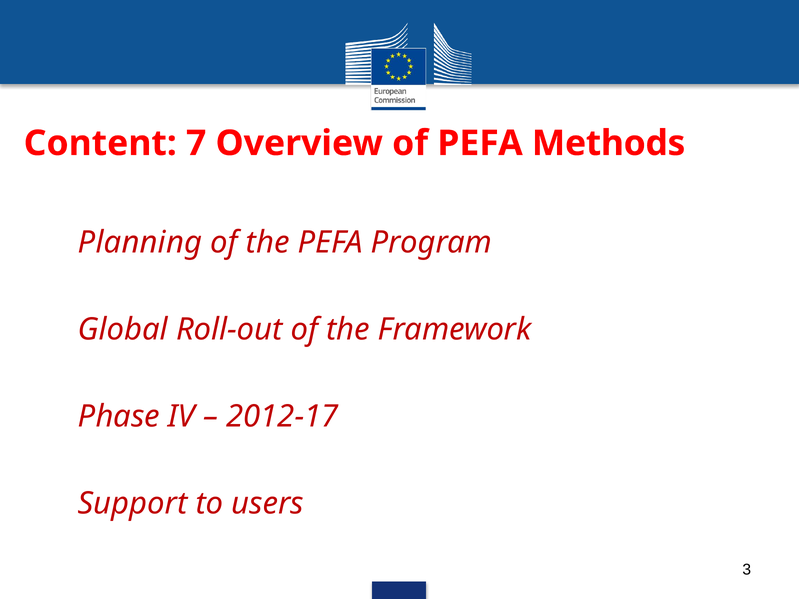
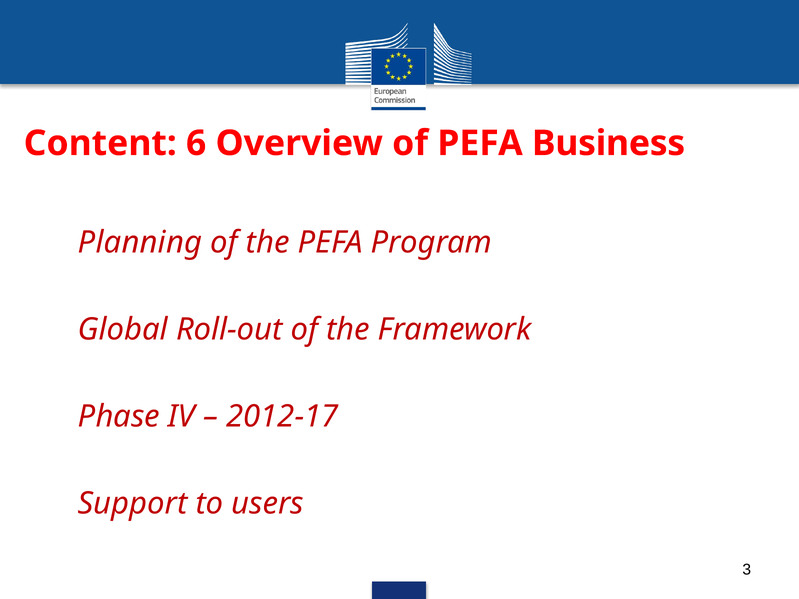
7: 7 -> 6 (196, 143)
Methods: Methods -> Business (609, 143)
